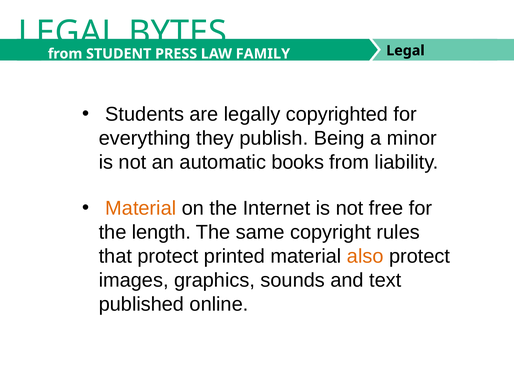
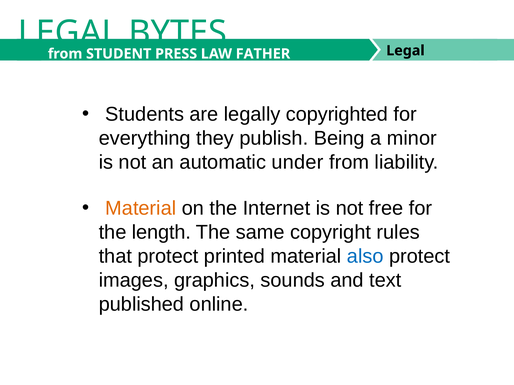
FAMILY: FAMILY -> FATHER (263, 54)
books: books -> under (298, 162)
also colour: orange -> blue (365, 257)
